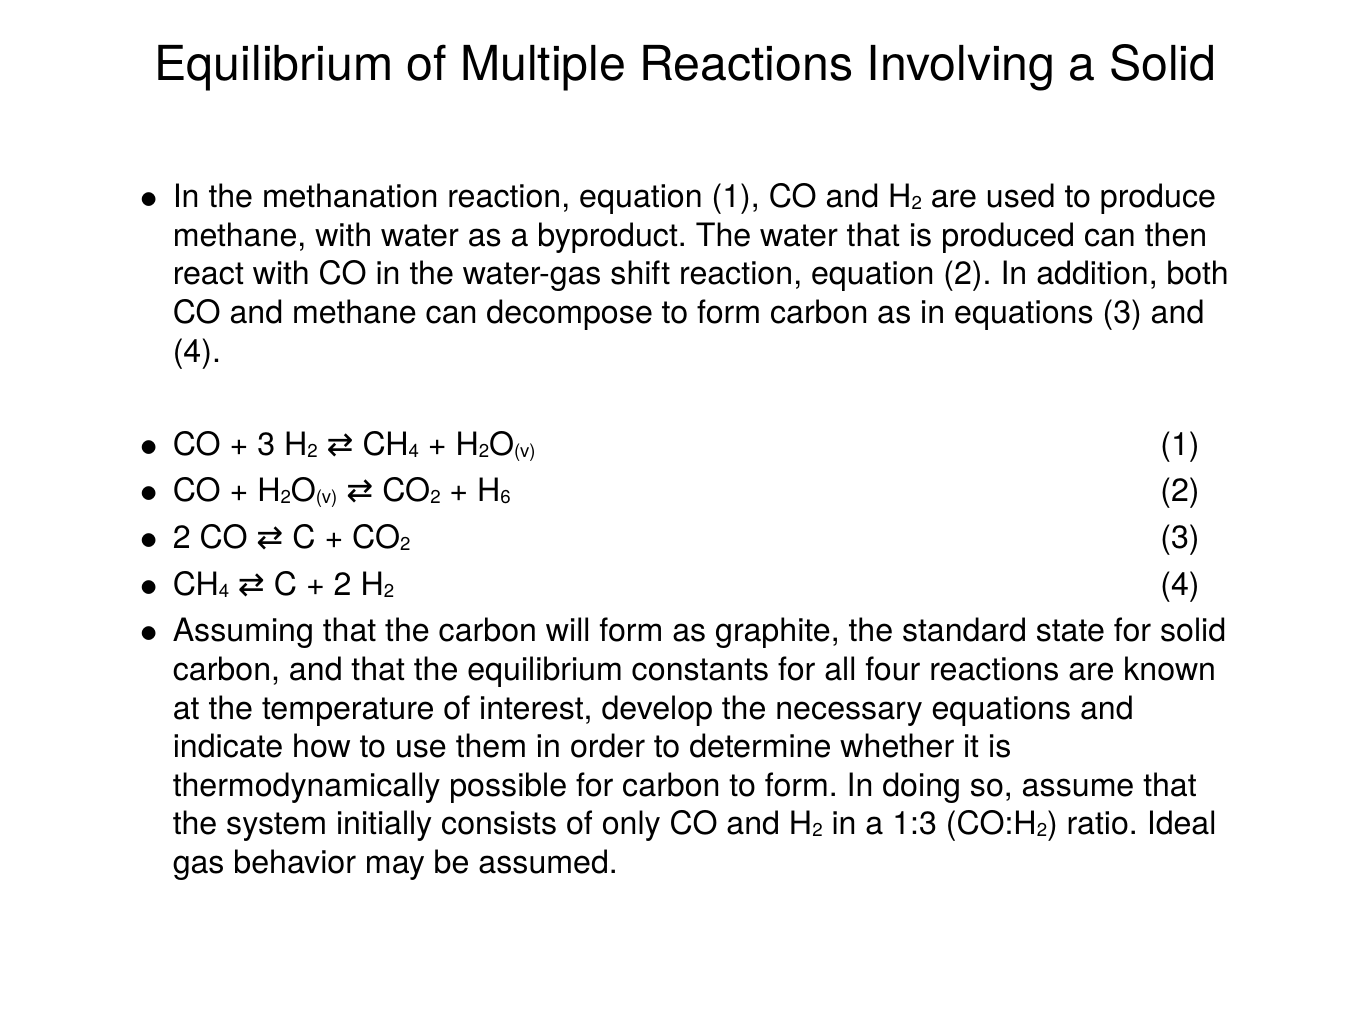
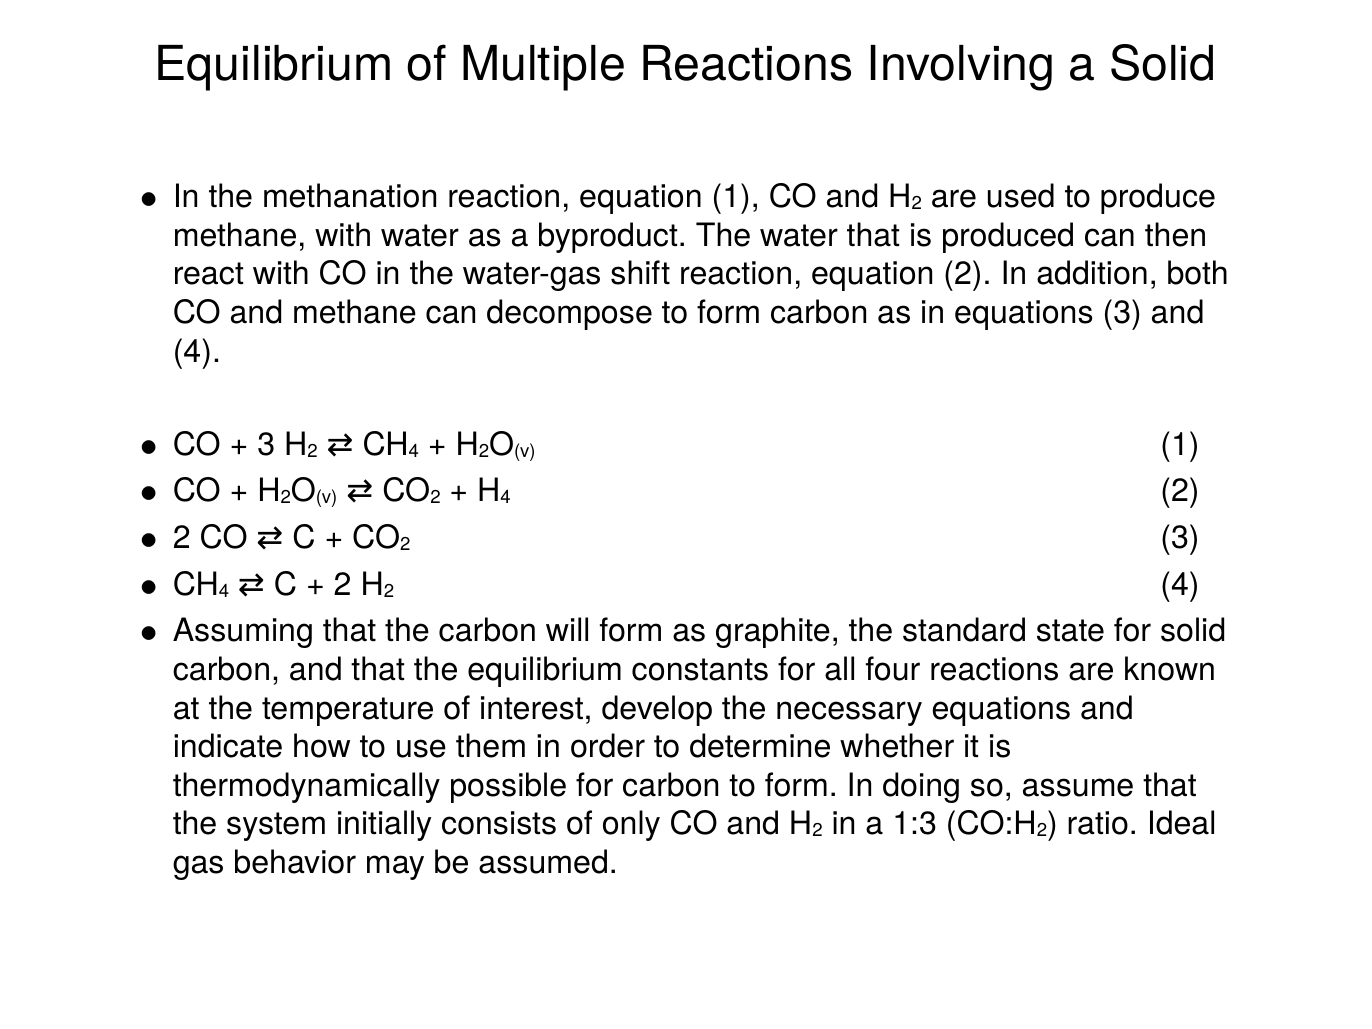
6: 6 -> 4 (506, 498)
